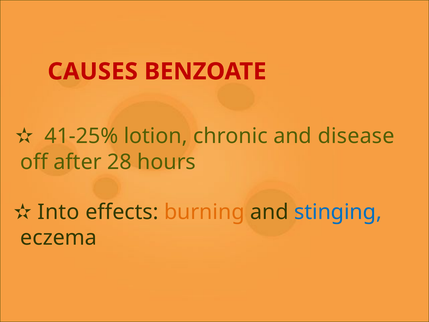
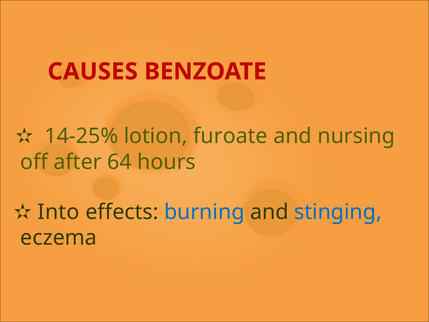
41-25%: 41-25% -> 14-25% (81, 136)
chronic: chronic -> furoate (230, 136)
disease: disease -> nursing (356, 136)
28: 28 -> 64 (119, 162)
burning colour: orange -> blue (204, 212)
